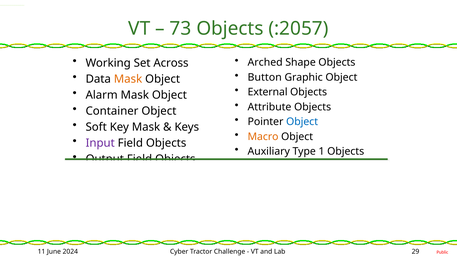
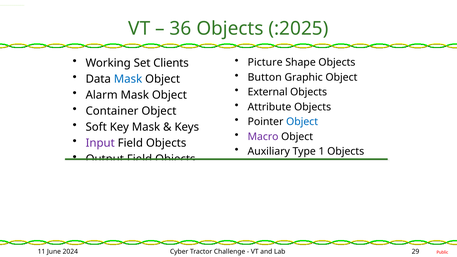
73: 73 -> 36 (181, 28)
:2057: :2057 -> :2025 (299, 28)
Arched: Arched -> Picture (265, 62)
Across: Across -> Clients (171, 63)
Mask colour: orange -> blue (128, 79)
Macro colour: orange -> purple (263, 137)
